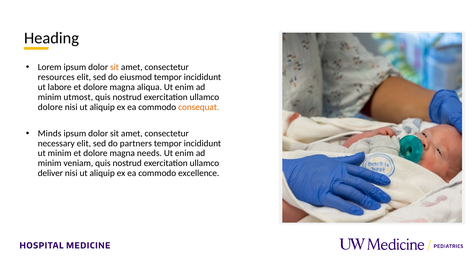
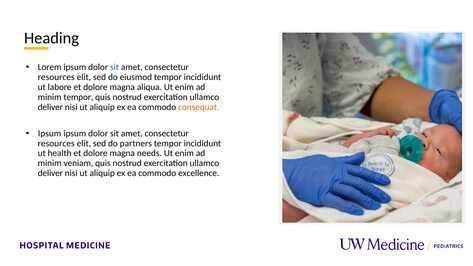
sit colour: orange -> blue (114, 67)
minim utmost: utmost -> tempor (78, 97)
dolore: dolore -> deliver (50, 107)
Minds: Minds -> Ipsum (50, 133)
necessary: necessary -> resources (56, 143)
ut minim: minim -> health (60, 153)
